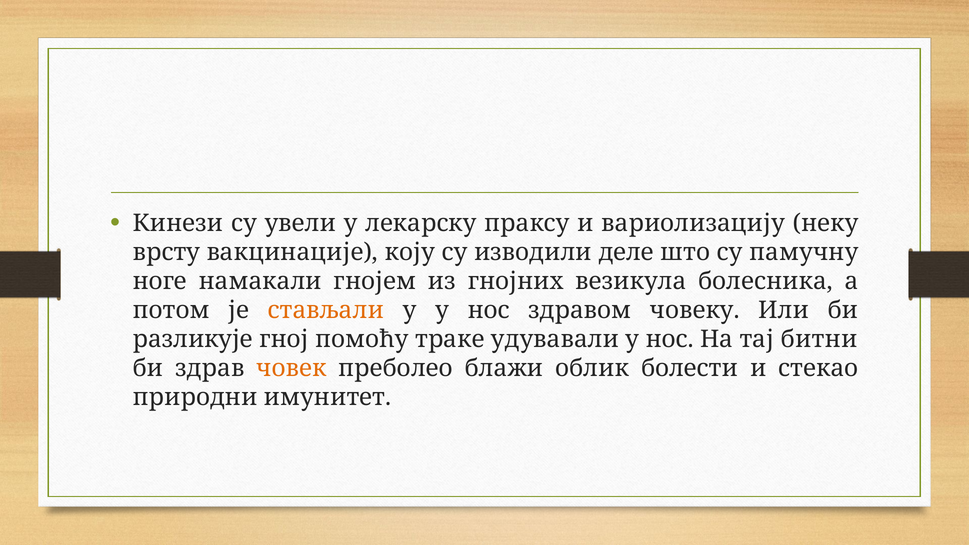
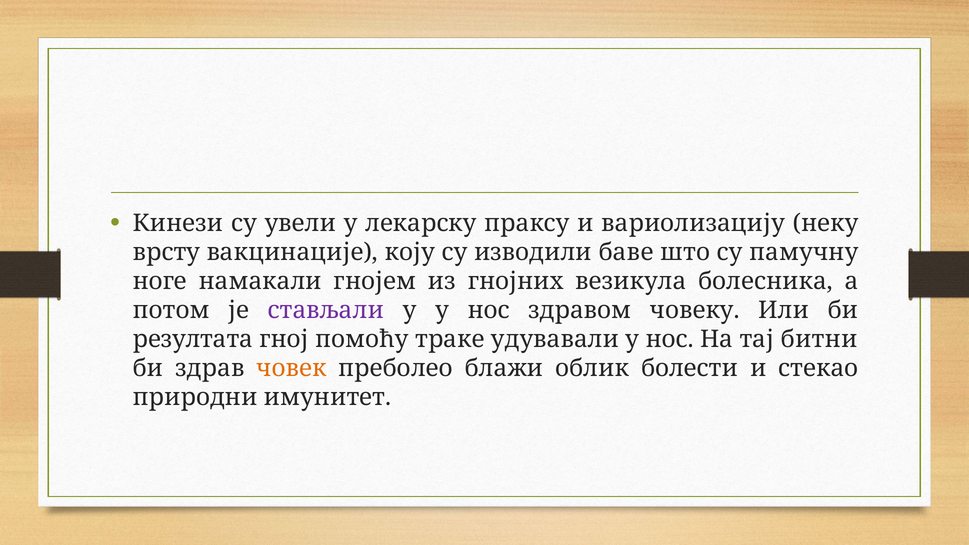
деле: деле -> баве (626, 252)
стављали colour: orange -> purple (326, 310)
разликује: разликује -> резултата (193, 339)
